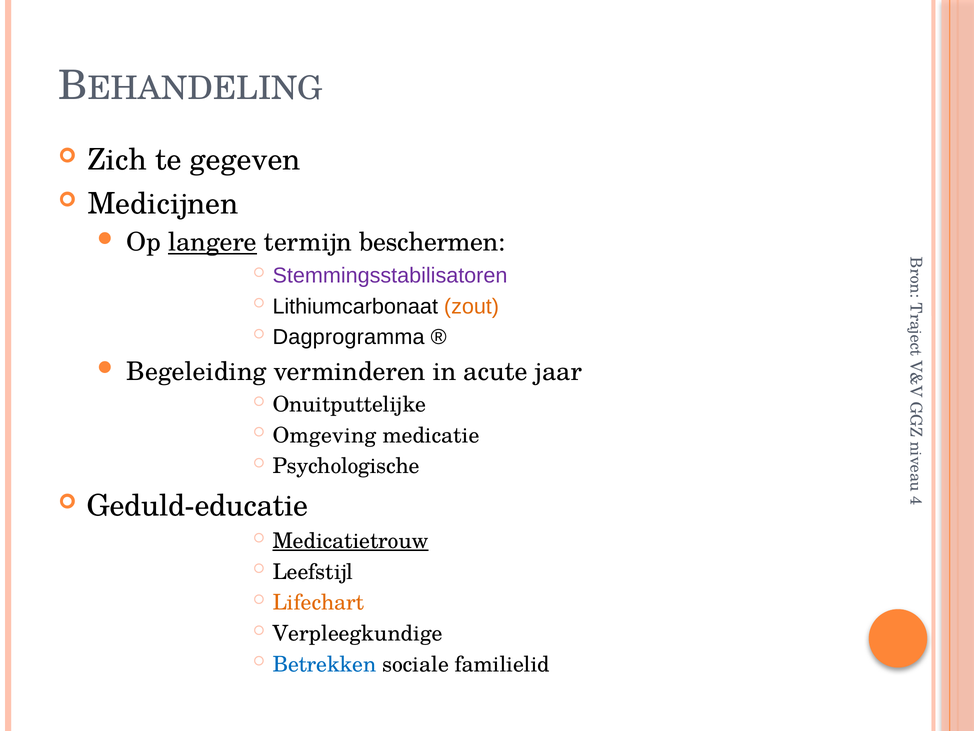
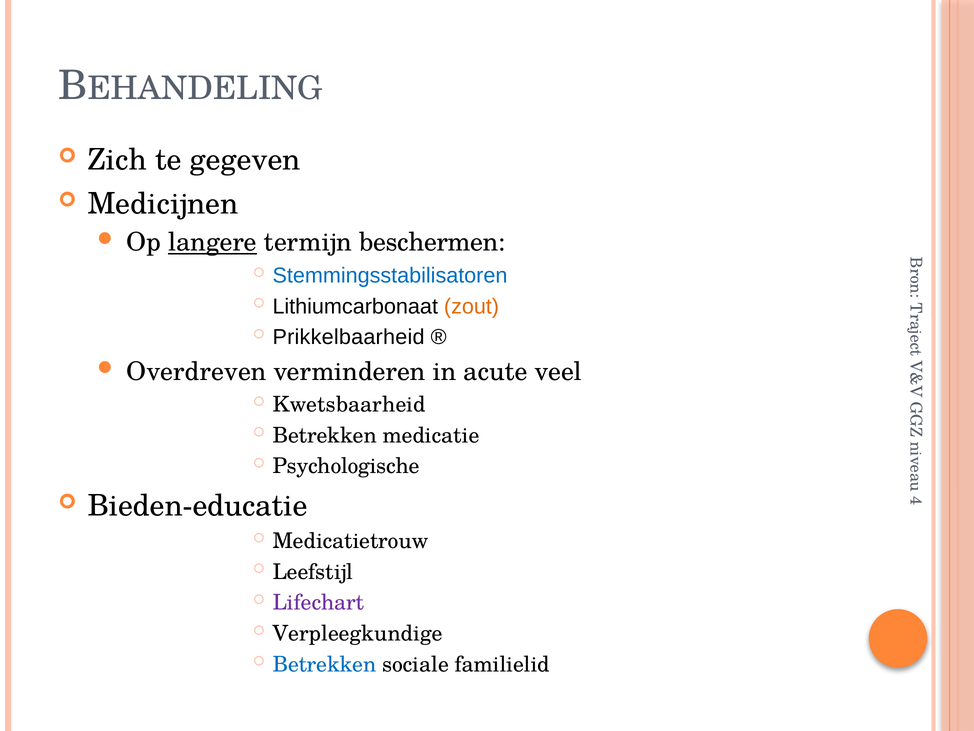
Stemmingsstabilisatoren colour: purple -> blue (390, 275)
Dagprogramma: Dagprogramma -> Prikkelbaarheid (349, 337)
Begeleiding: Begeleiding -> Overdreven (197, 371)
jaar: jaar -> veel (558, 371)
Onuitputtelijke: Onuitputtelijke -> Kwetsbaarheid (349, 404)
Omgeving: Omgeving -> Betrekken (325, 435)
Geduld-educatie: Geduld-educatie -> Bieden-educatie (197, 506)
Medicatietrouw underline: present -> none (351, 541)
Lifechart colour: orange -> purple (318, 602)
